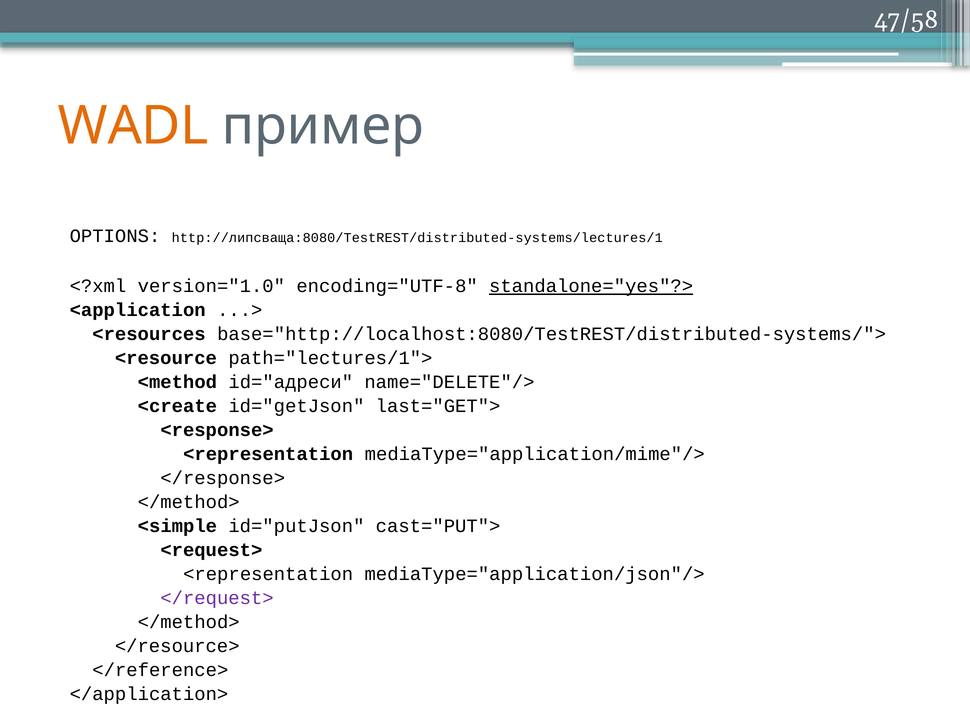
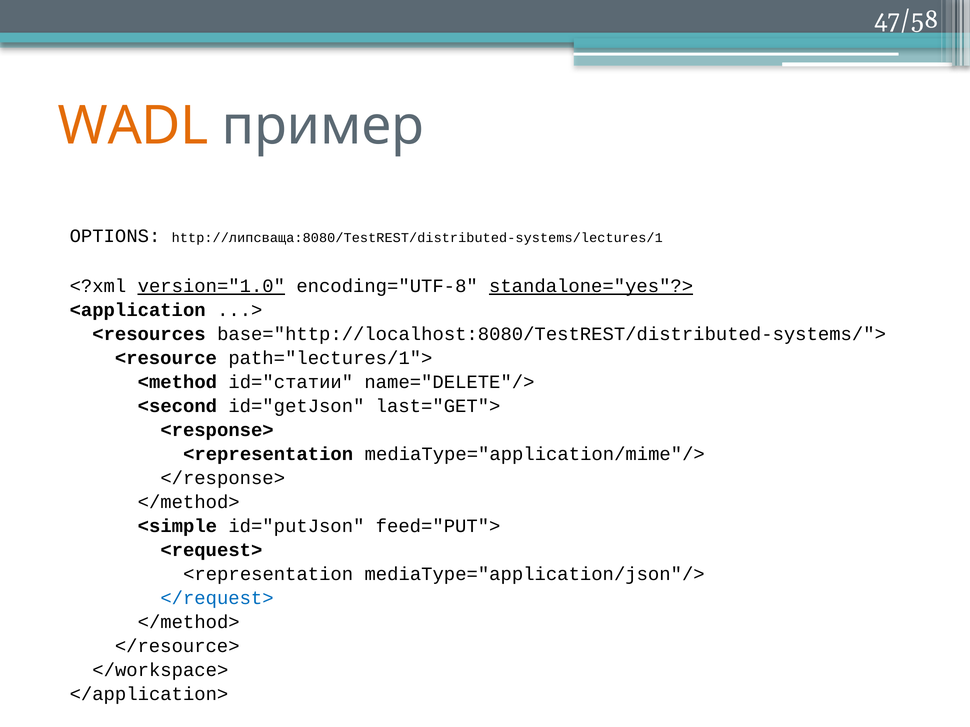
version="1.0 underline: none -> present (211, 286)
id="адреси: id="адреси -> id="статии (291, 382)
<create: <create -> <second (177, 406)
cast="PUT">: cast="PUT"> -> feed="PUT"> (438, 527)
</request> colour: purple -> blue (217, 599)
</reference>: </reference> -> </workspace> (160, 671)
